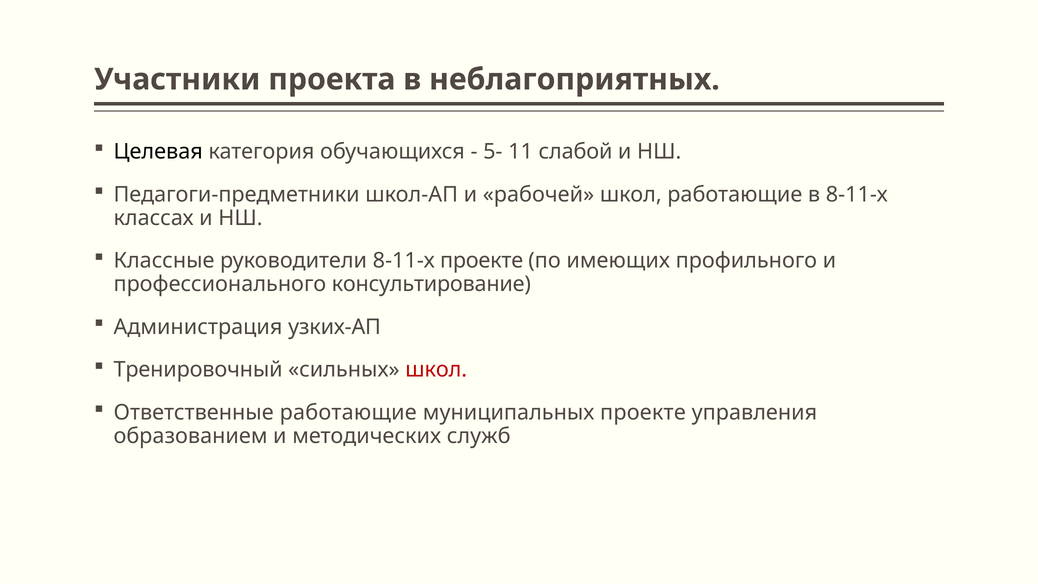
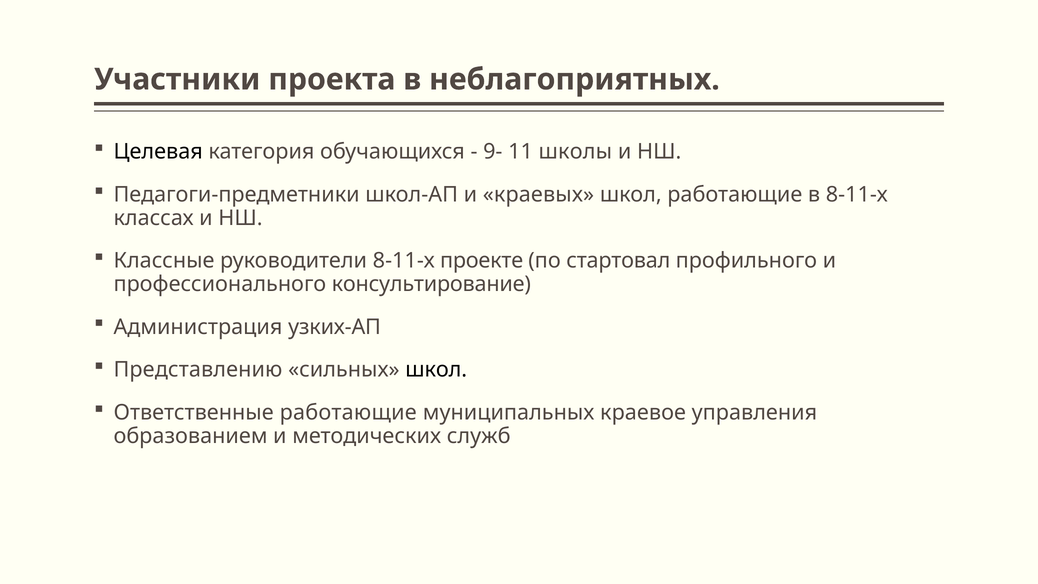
5-: 5- -> 9- (493, 152)
слабой: слабой -> школы (575, 152)
рабочей: рабочей -> краевых (538, 195)
имеющих: имеющих -> стартовал (618, 261)
Тренировочный: Тренировочный -> Представлению (198, 370)
школ colour: red -> black (436, 370)
муниципальных проекте: проекте -> краевое (643, 412)
